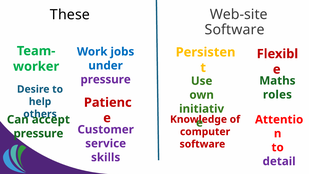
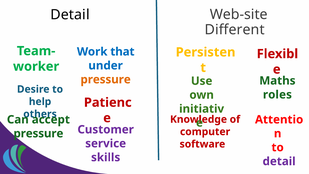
These: These -> Detail (70, 15)
Software: Software -> Different (235, 30)
jobs: jobs -> that (122, 52)
pressure colour: purple -> orange (106, 79)
